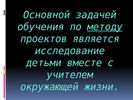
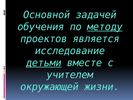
детьми underline: none -> present (44, 63)
